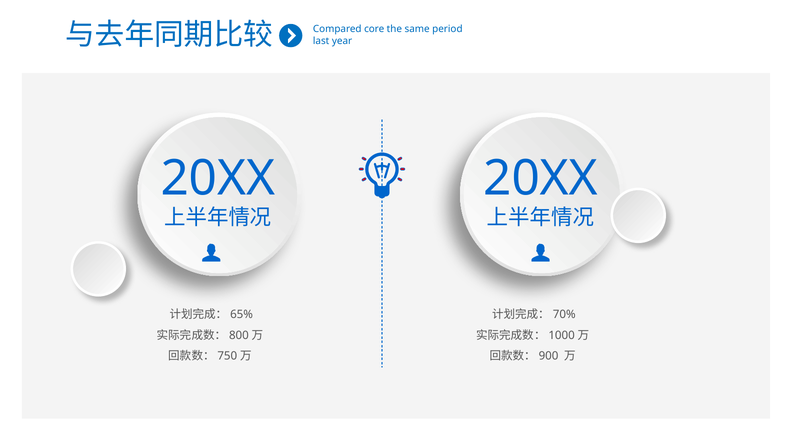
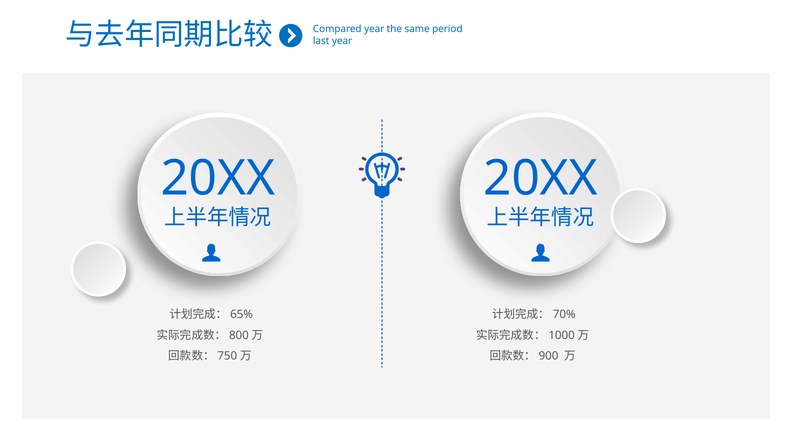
Compared core: core -> year (374, 29)
